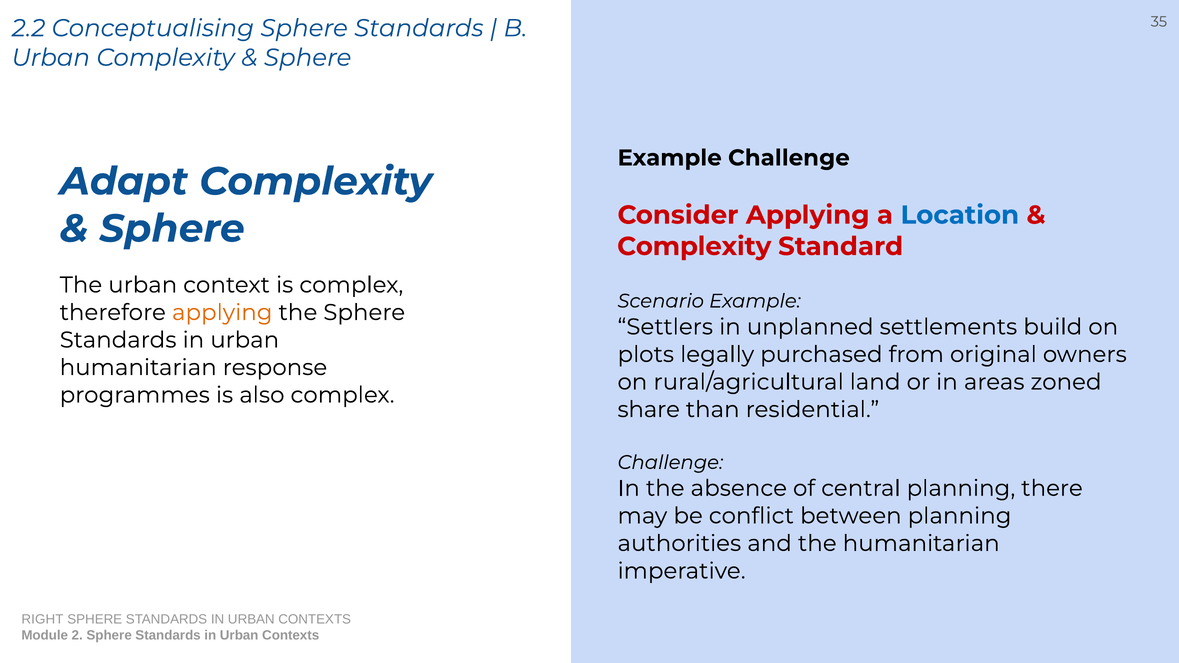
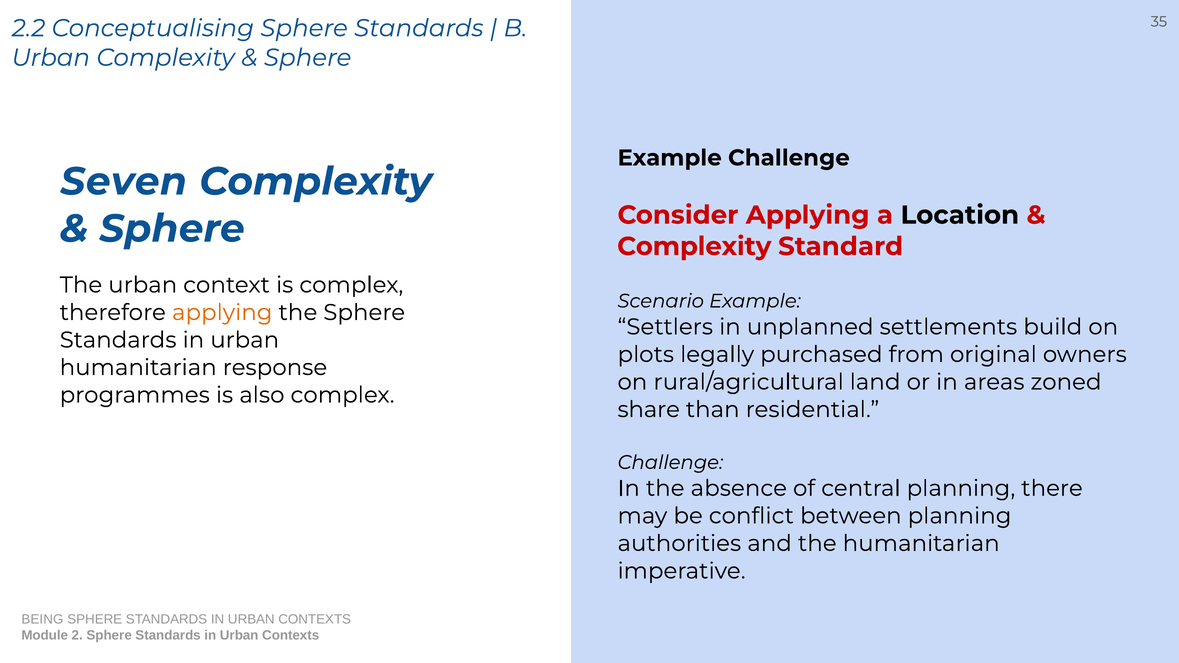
Adapt: Adapt -> Seven (124, 182)
Location colour: blue -> black (960, 215)
RIGHT: RIGHT -> BEING (42, 620)
